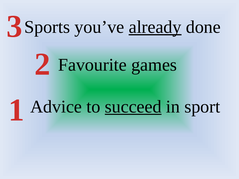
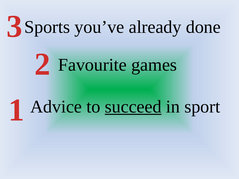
already underline: present -> none (155, 27)
